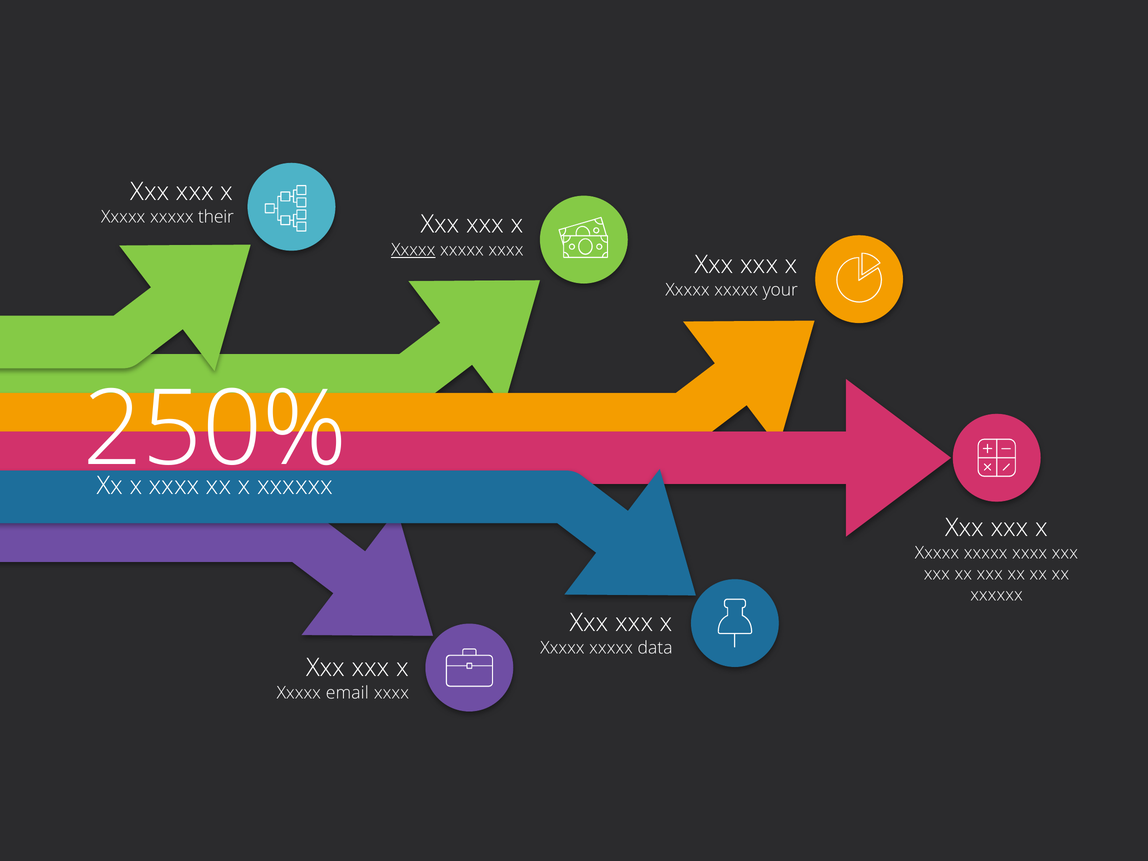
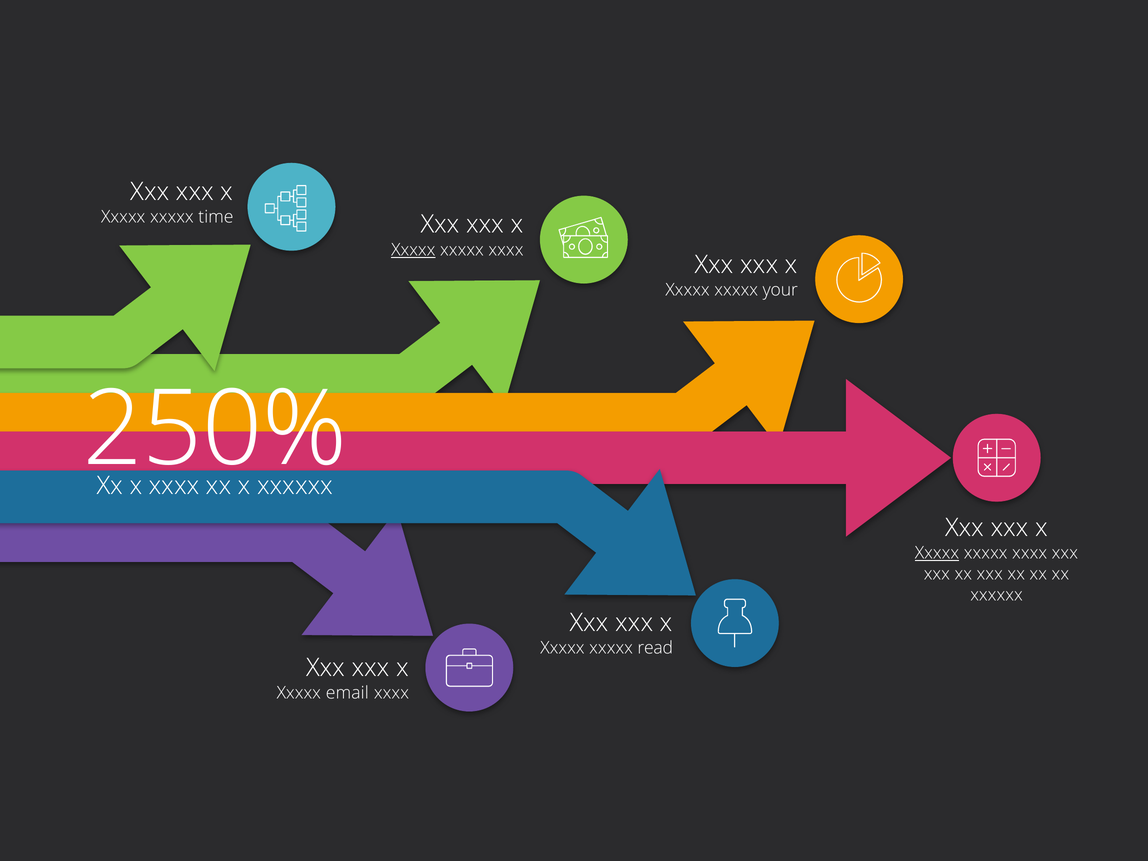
their: their -> time (216, 217)
Xxxxx underline: none -> present (937, 553)
data: data -> read (655, 648)
